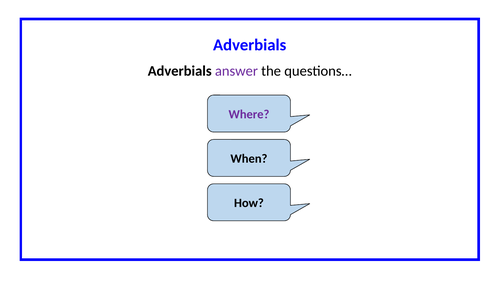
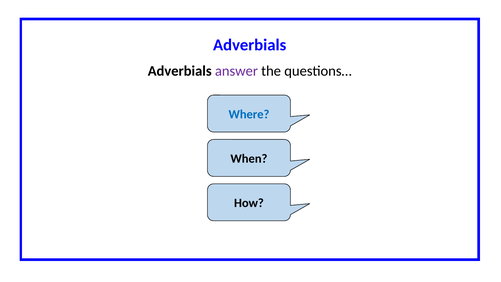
Where colour: purple -> blue (249, 114)
